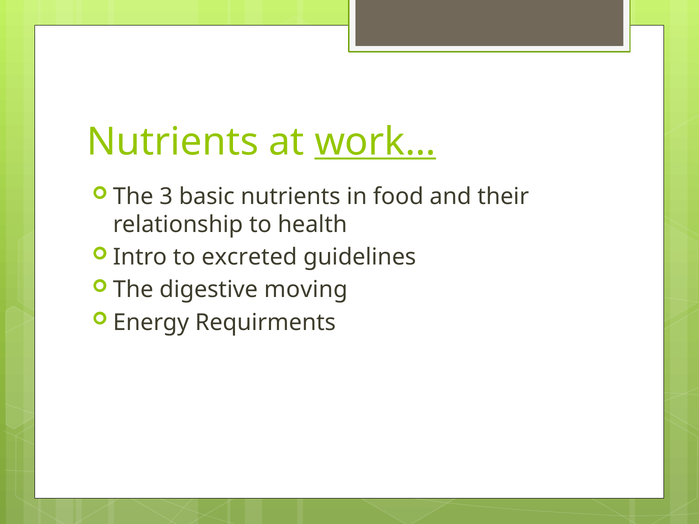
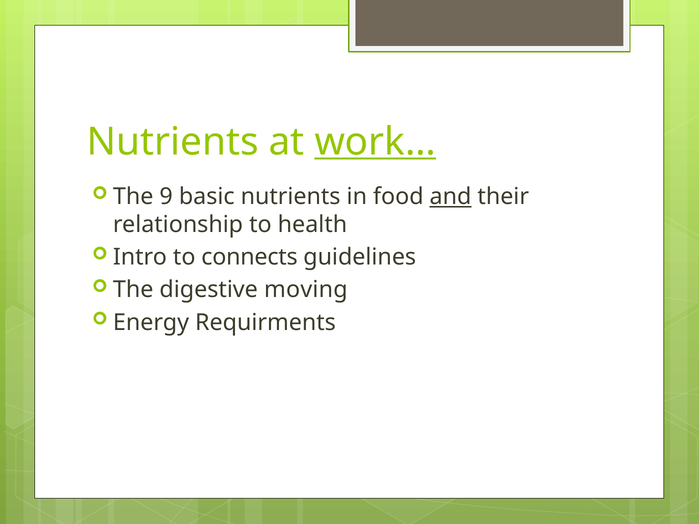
3: 3 -> 9 (166, 197)
and underline: none -> present (451, 197)
excreted: excreted -> connects (250, 257)
